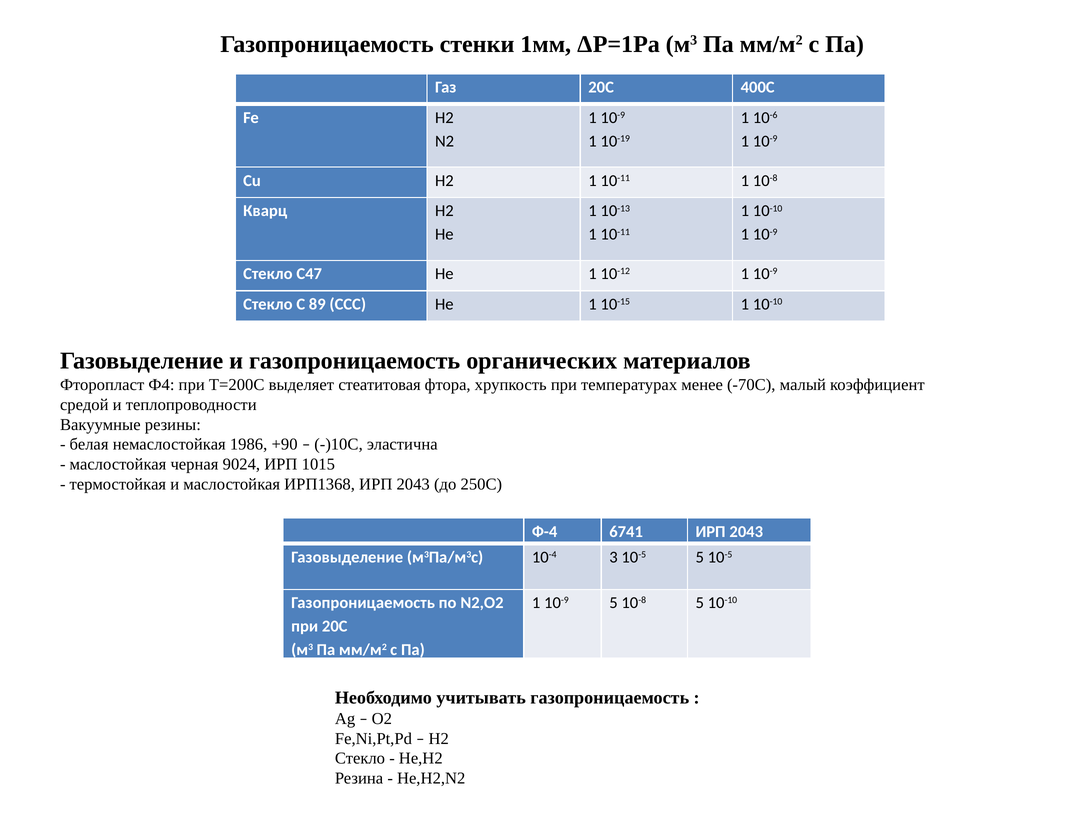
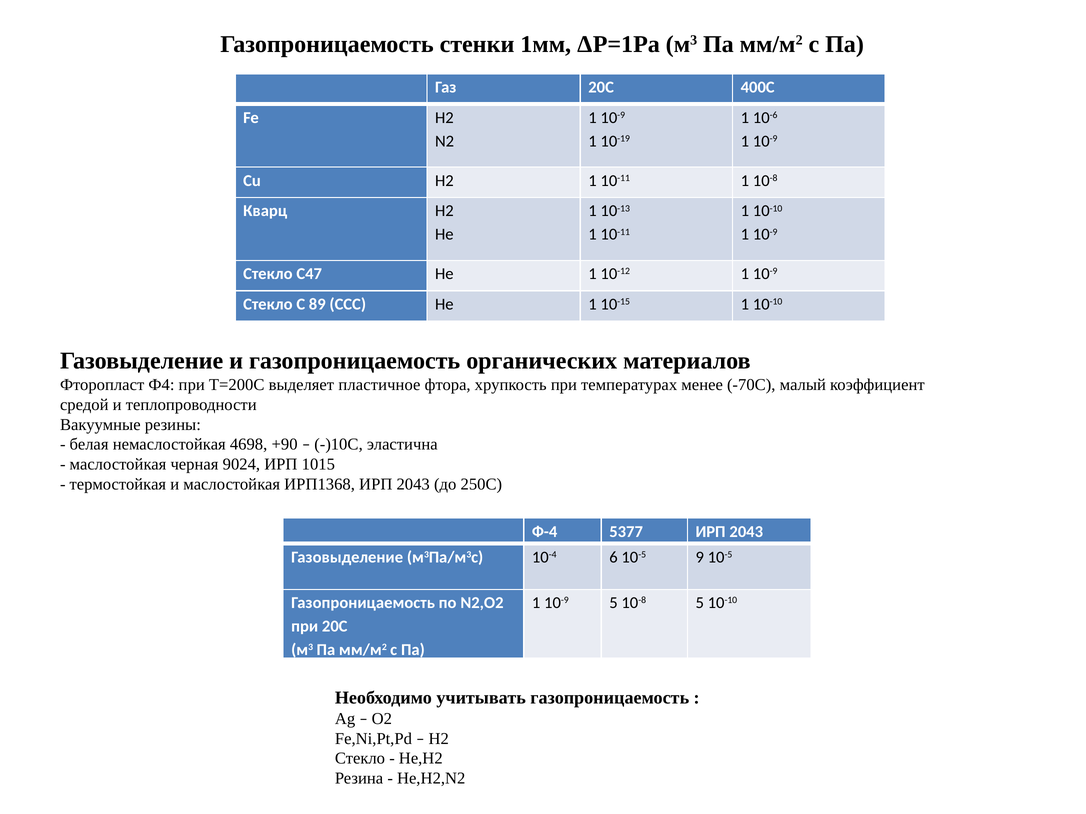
стеатитовая: стеатитовая -> пластичное (379, 385)
1986: 1986 -> 4698 (249, 445)
6741: 6741 -> 5377 (626, 532)
3: 3 -> 6 (614, 558)
10-5 5: 5 -> 9 (700, 558)
